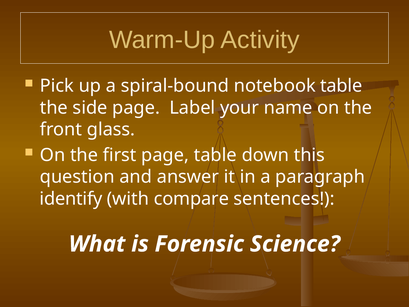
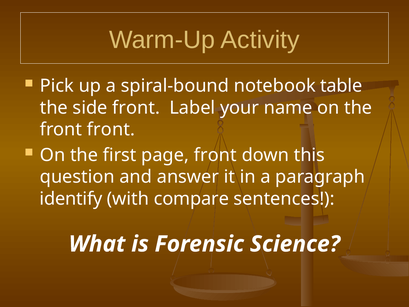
side page: page -> front (136, 108)
front glass: glass -> front (111, 129)
page table: table -> front (215, 155)
